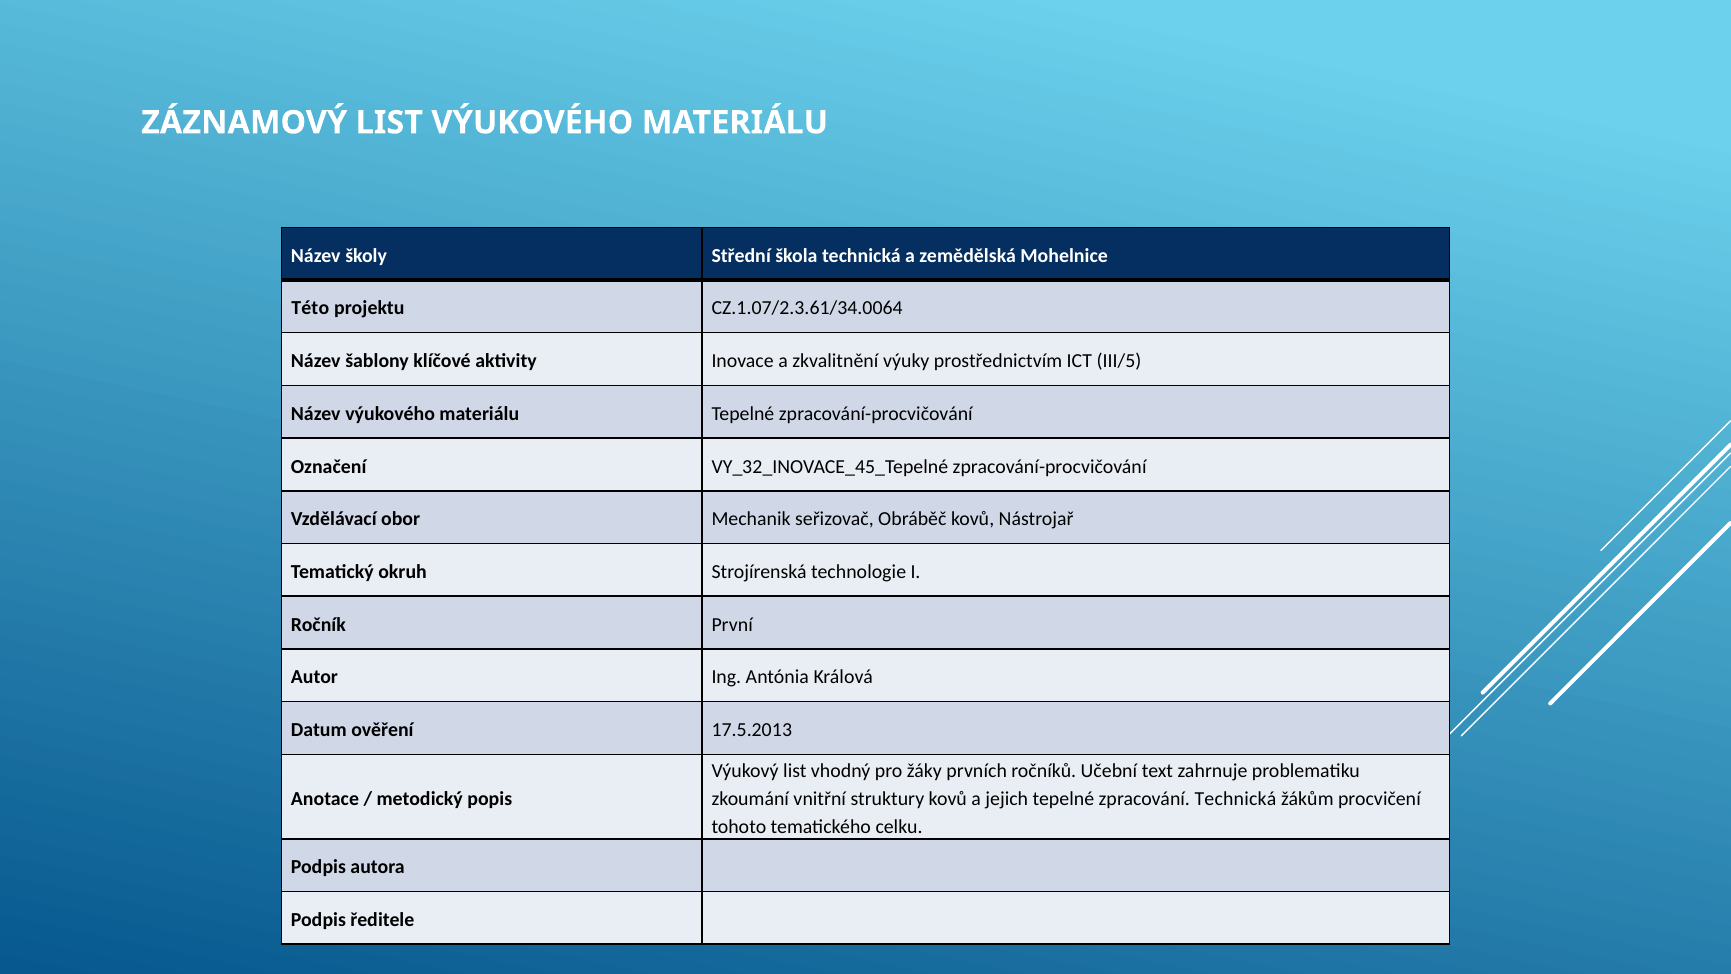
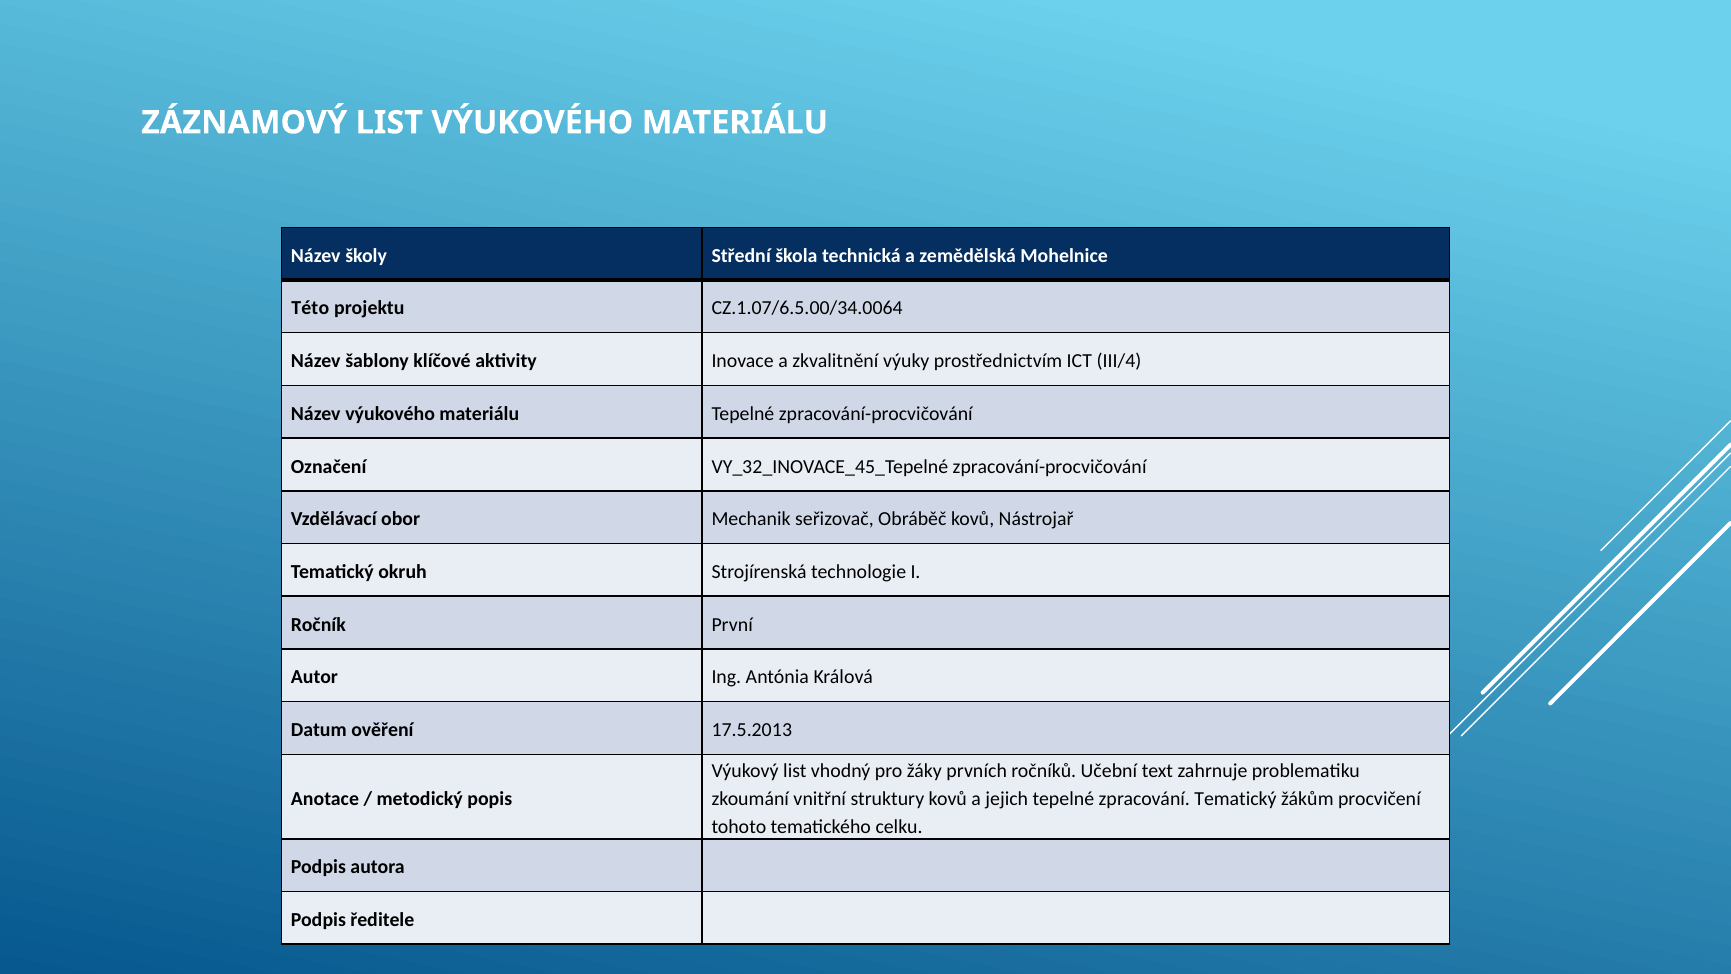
CZ.1.07/2.3.61/34.0064: CZ.1.07/2.3.61/34.0064 -> CZ.1.07/6.5.00/34.0064 (807, 308)
III/5: III/5 -> III/4 (1119, 361)
zpracování Technická: Technická -> Tematický (1236, 798)
